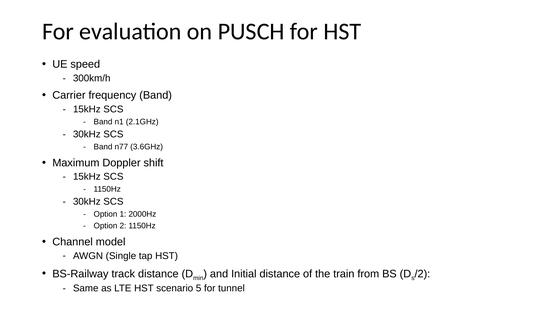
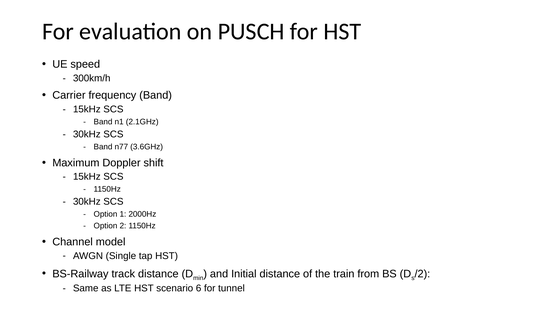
5: 5 -> 6 (199, 288)
